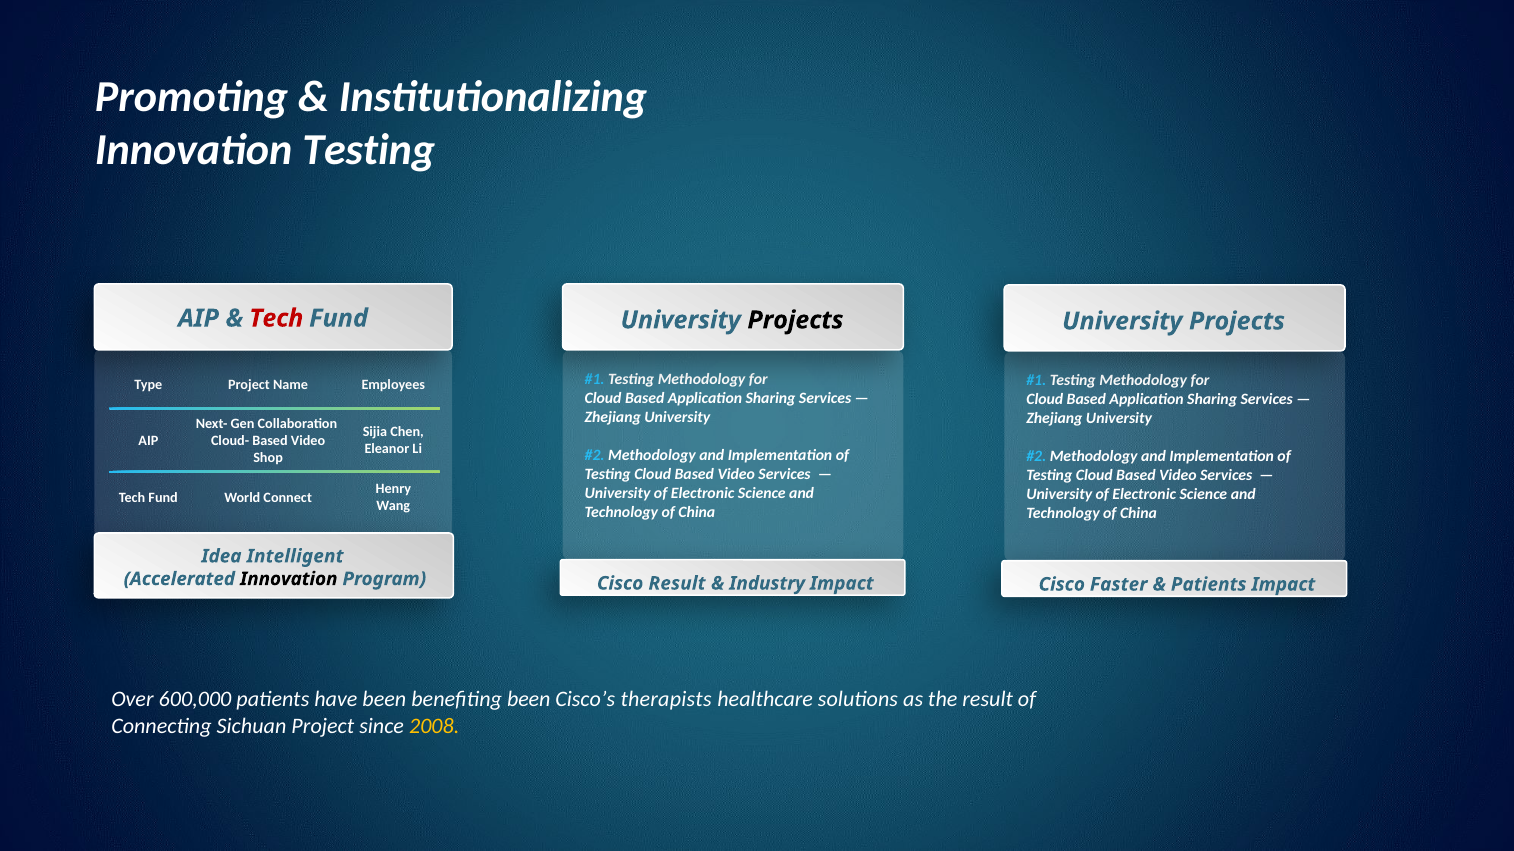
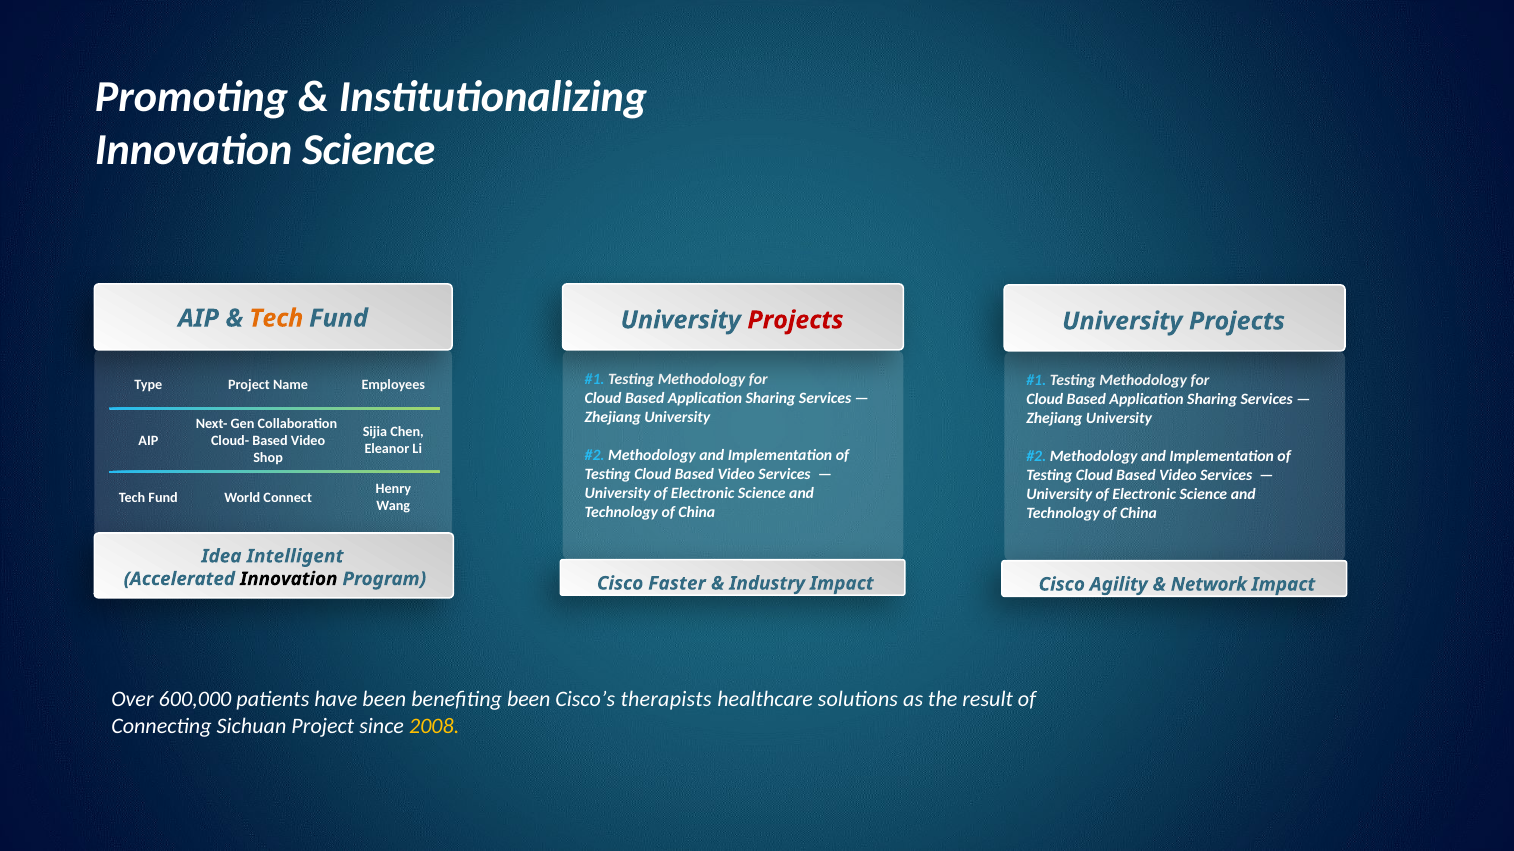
Innovation Testing: Testing -> Science (369, 150)
Tech colour: red -> orange (276, 318)
Projects colour: black -> red (795, 320)
Cisco Result: Result -> Faster (677, 584)
Faster: Faster -> Agility (1119, 585)
Patients: Patients -> Network (1209, 585)
